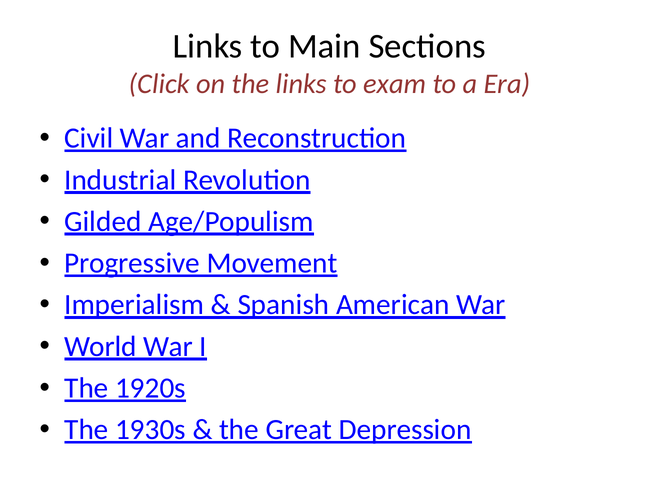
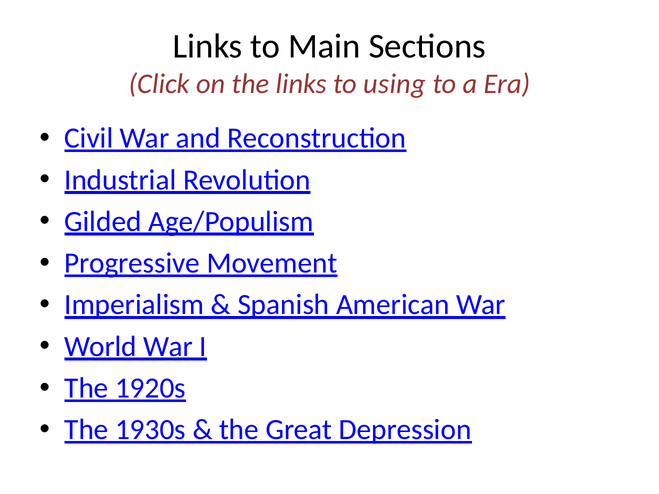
exam: exam -> using (395, 84)
